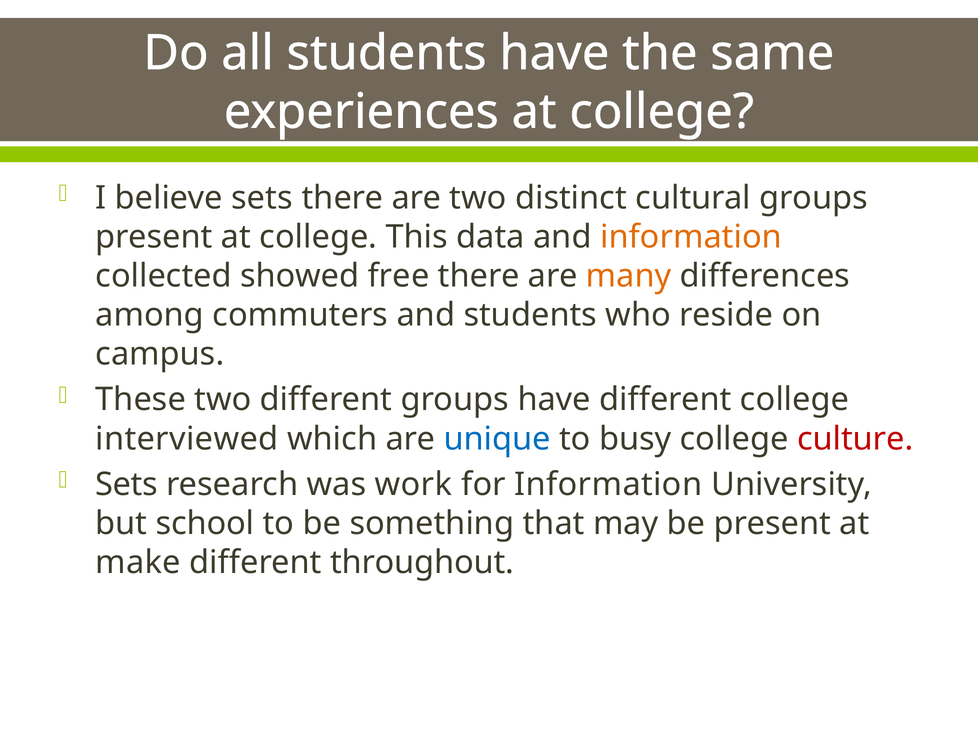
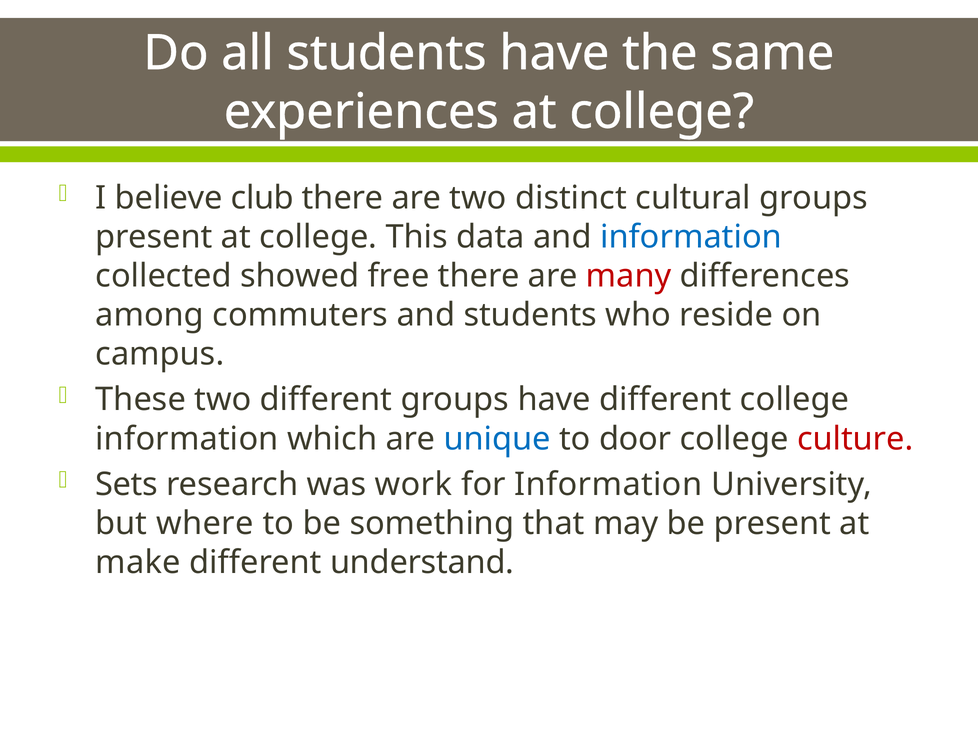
believe sets: sets -> club (262, 198)
information colour: orange -> blue (691, 237)
many colour: orange -> red (629, 276)
interviewed: interviewed -> information (187, 439)
busy: busy -> door (635, 439)
school: school -> where (205, 524)
throughout: throughout -> understand (422, 563)
